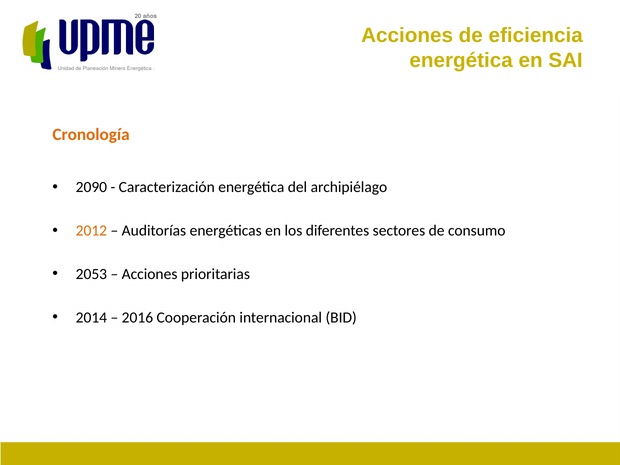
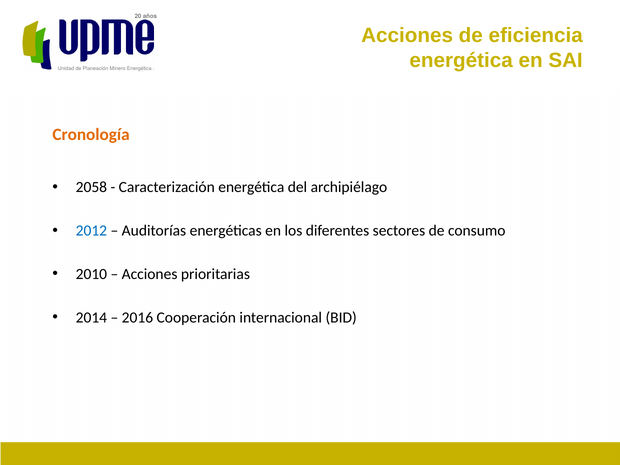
2090: 2090 -> 2058 (91, 187)
2012 colour: orange -> blue (91, 231)
2053: 2053 -> 2010 (91, 274)
